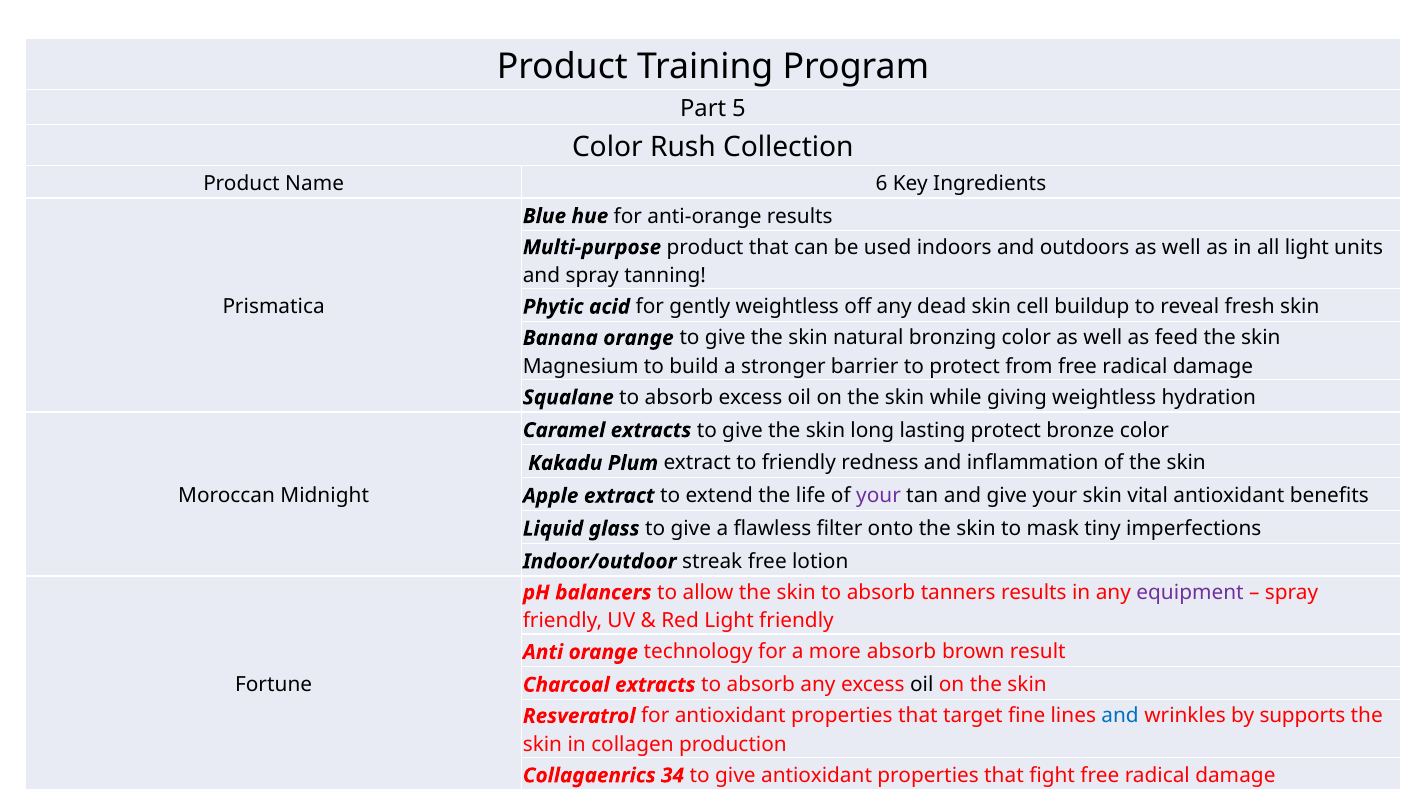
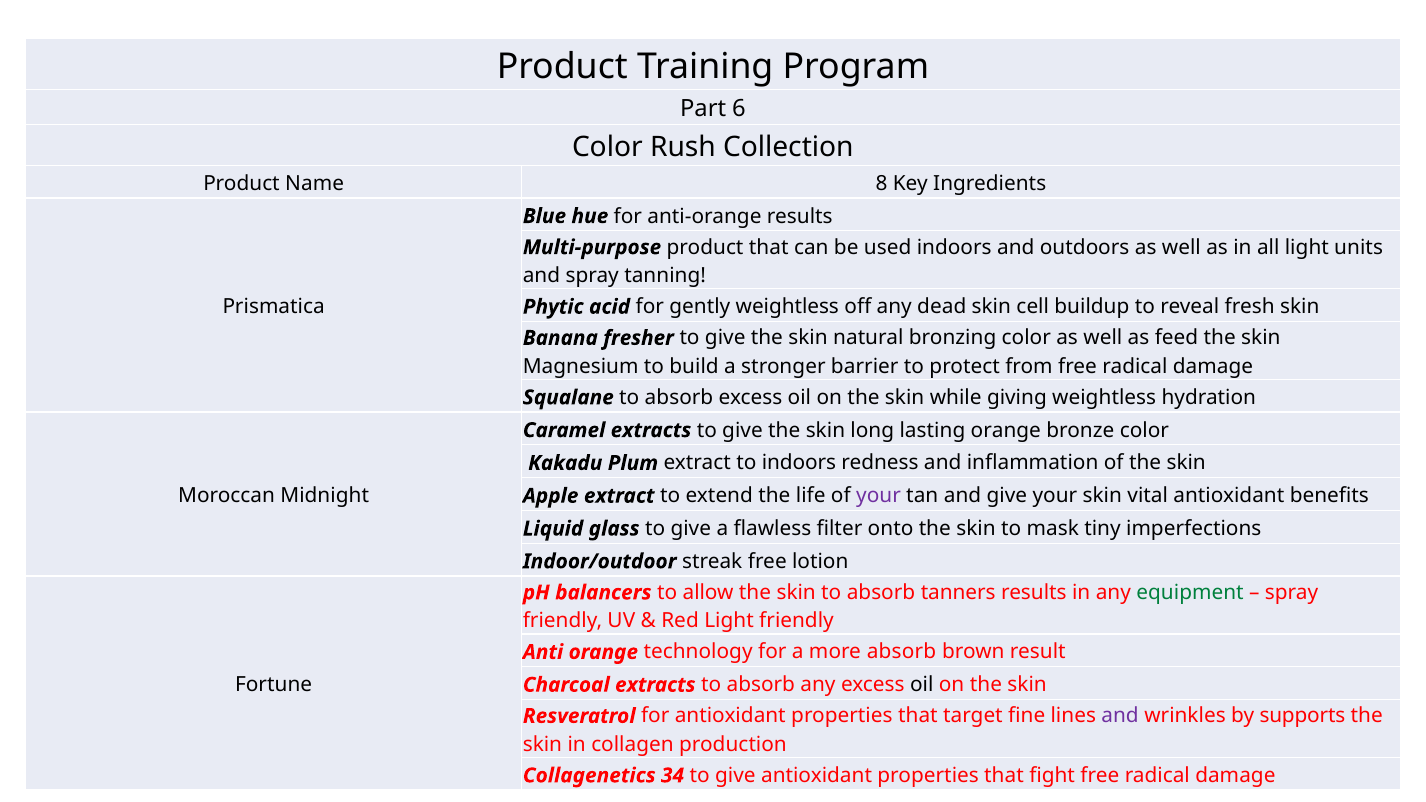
5: 5 -> 6 (739, 109)
6: 6 -> 8 (882, 183)
Banana orange: orange -> fresher (639, 338)
lasting protect: protect -> orange (1006, 430)
to friendly: friendly -> indoors (799, 463)
equipment colour: purple -> green (1190, 593)
and colour: blue -> purple (1120, 716)
Collagaenrics: Collagaenrics -> Collagenetics (589, 776)
